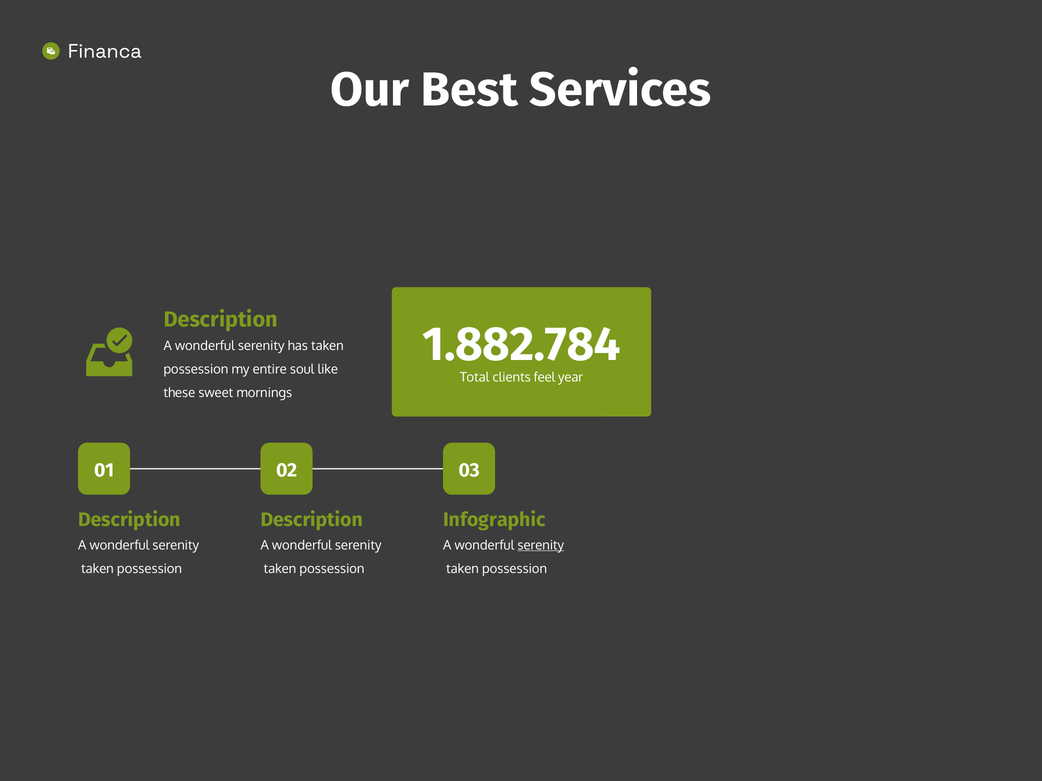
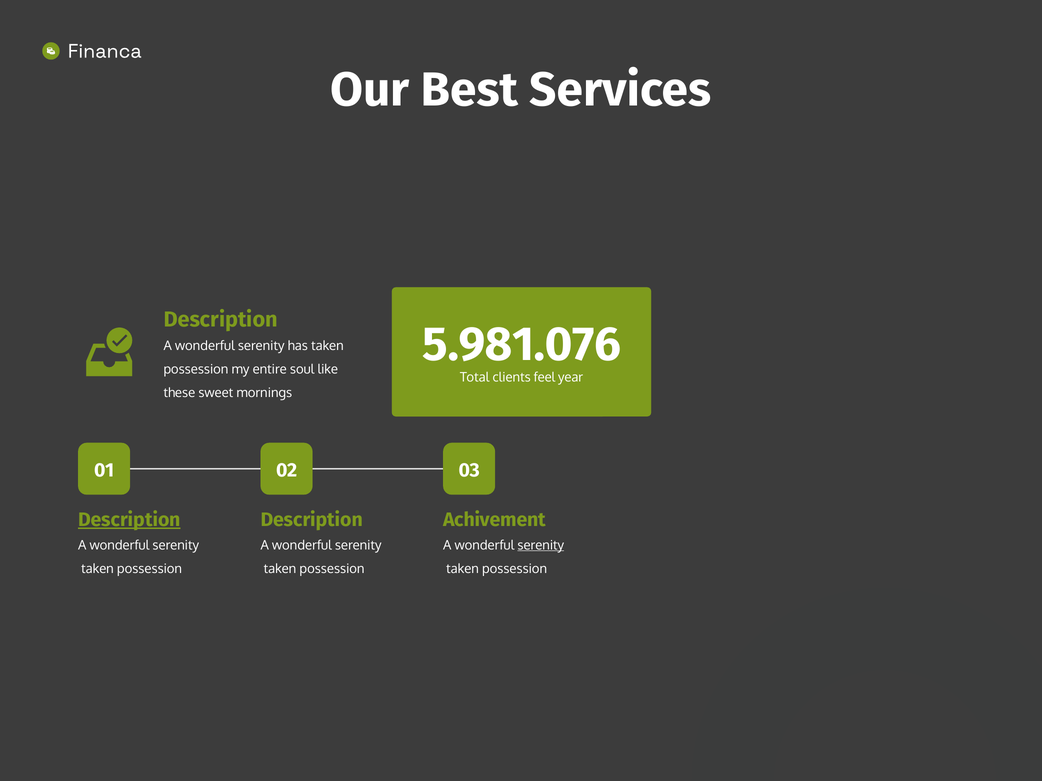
1.882.784: 1.882.784 -> 5.981.076 (522, 345)
Description underline: none -> present (129, 520)
Infographic: Infographic -> Achivement (494, 520)
